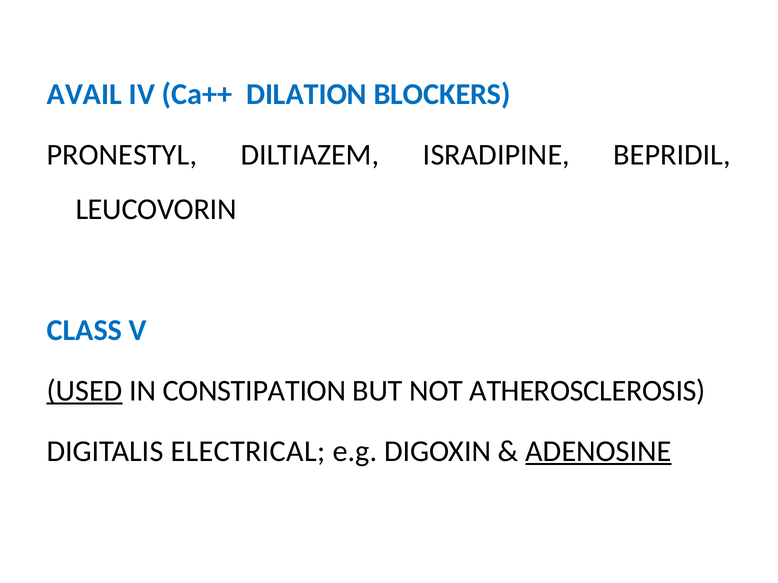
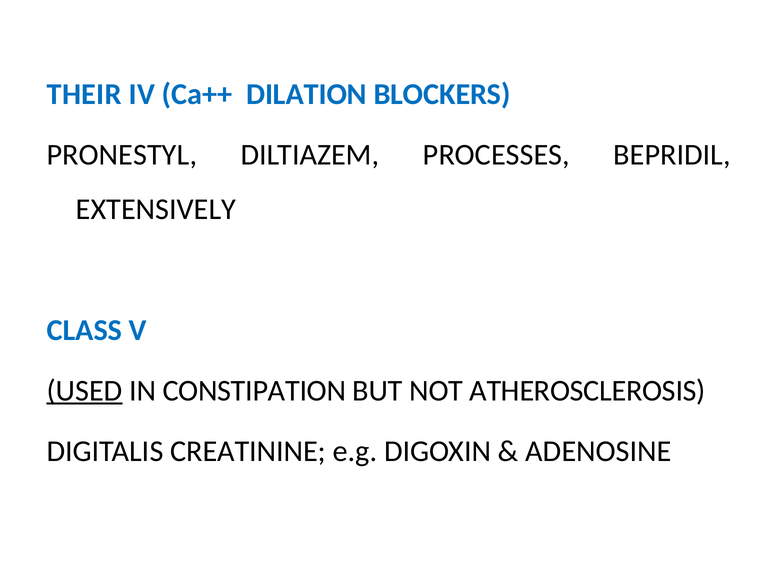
AVAIL: AVAIL -> THEIR (84, 94)
ISRADIPINE: ISRADIPINE -> PROCESSES (496, 155)
LEUCOVORIN: LEUCOVORIN -> EXTENSIVELY (156, 209)
ELECTRICAL: ELECTRICAL -> CREATININE (248, 451)
ADENOSINE underline: present -> none (598, 451)
